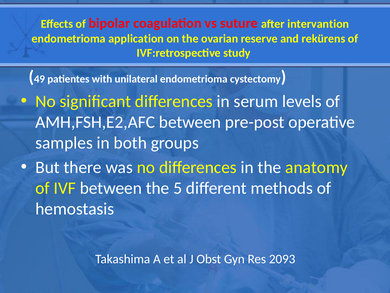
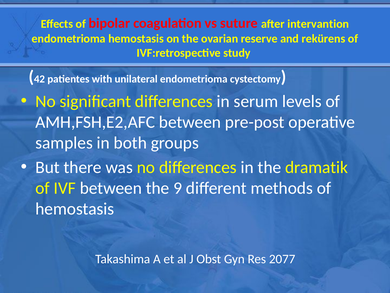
endometrioma application: application -> hemostasis (136, 39)
49: 49 -> 42 (39, 79)
anatomy: anatomy -> dramatik (317, 167)
5: 5 -> 9 (178, 188)
2093: 2093 -> 2077 (282, 259)
